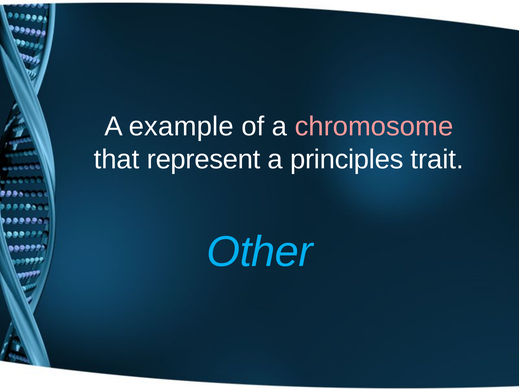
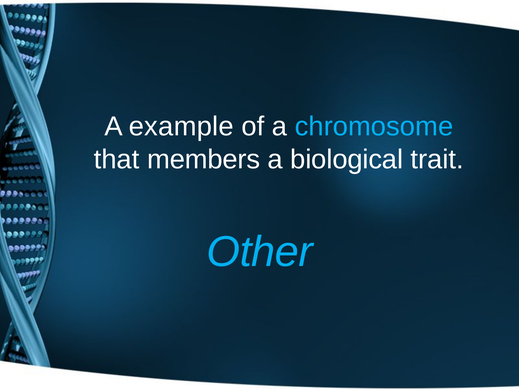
chromosome colour: pink -> light blue (374, 127)
represent: represent -> members (204, 159)
principles: principles -> biological (347, 159)
